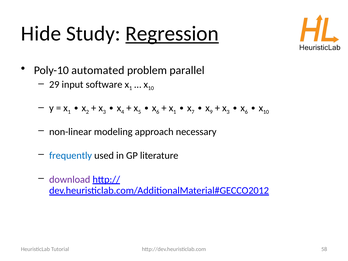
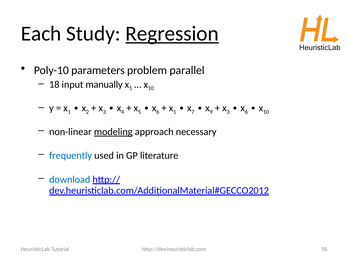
Hide: Hide -> Each (41, 34)
automated: automated -> parameters (98, 70)
29: 29 -> 18 (54, 84)
software: software -> manually (104, 84)
modeling underline: none -> present (113, 132)
download colour: purple -> blue (70, 179)
